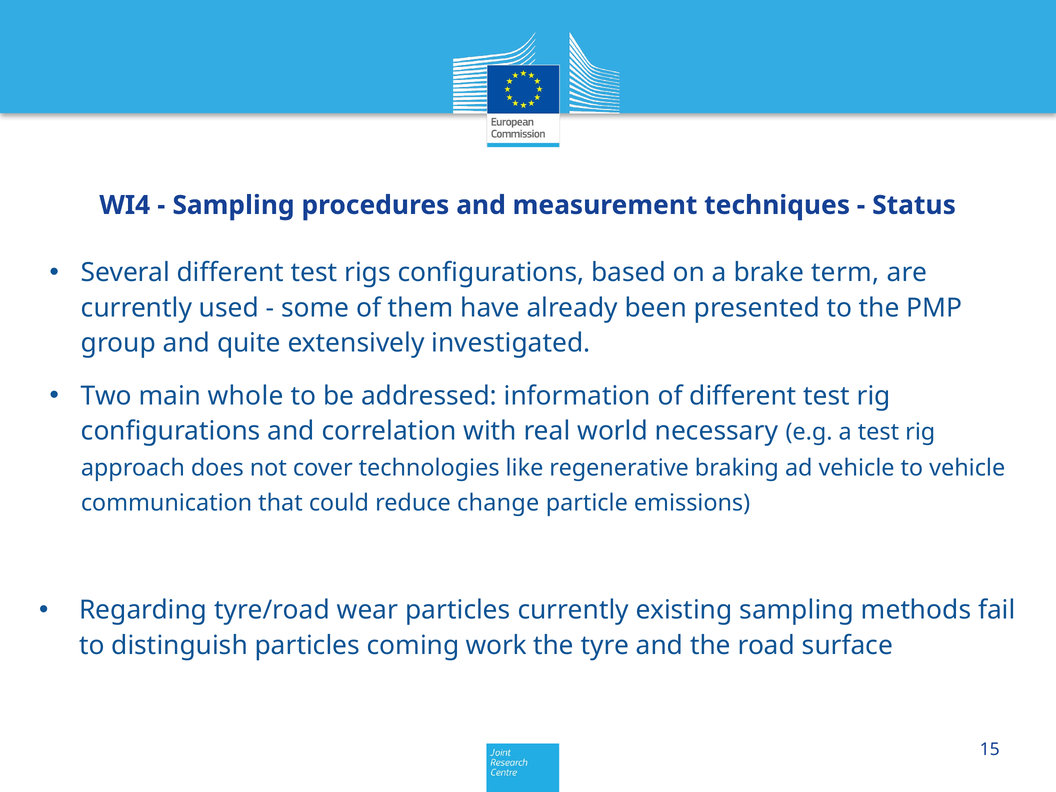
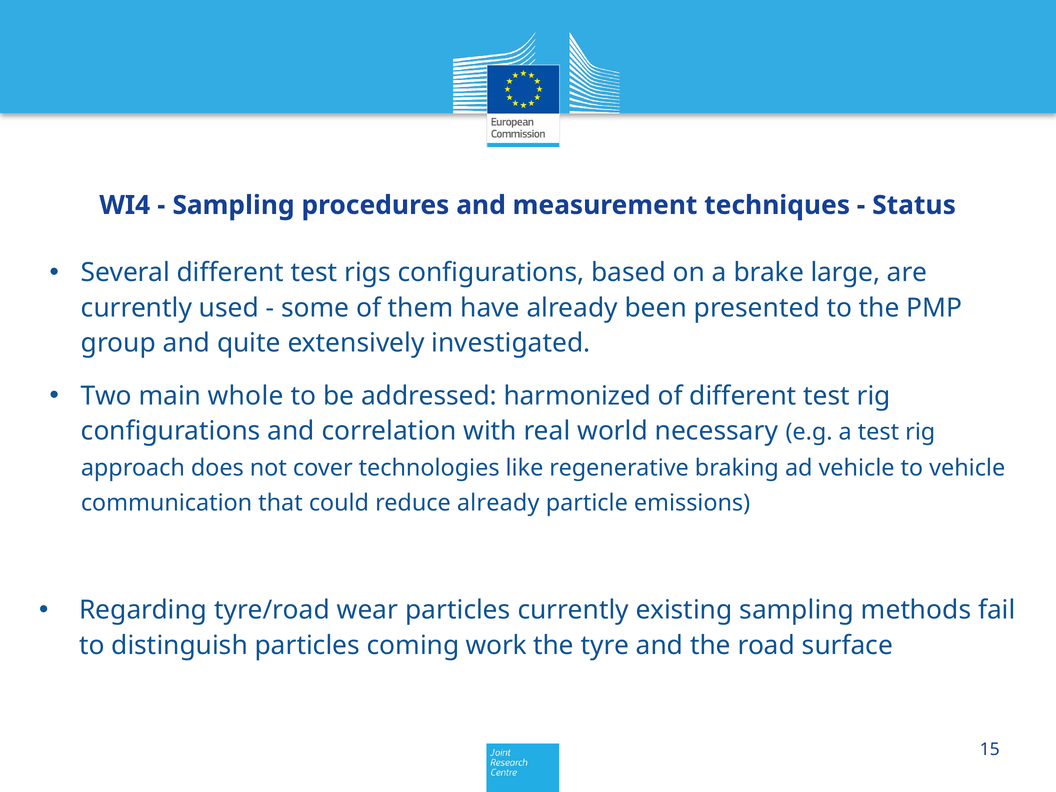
term: term -> large (845, 273)
information: information -> harmonized (577, 396)
reduce change: change -> already (498, 503)
